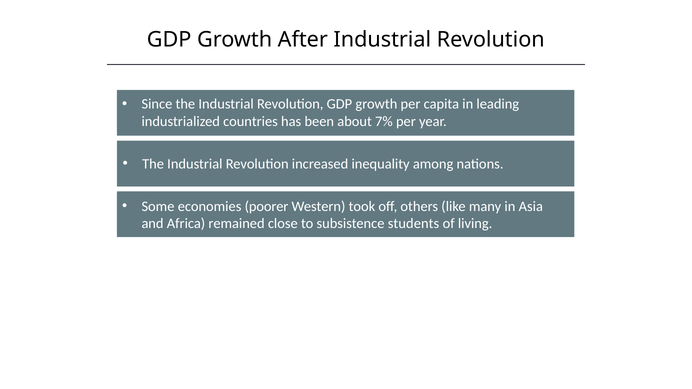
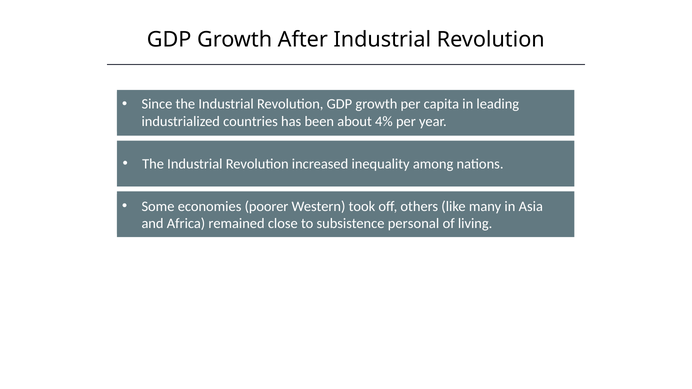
7%: 7% -> 4% (384, 122)
students: students -> personal (414, 224)
